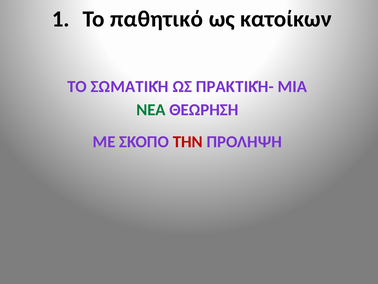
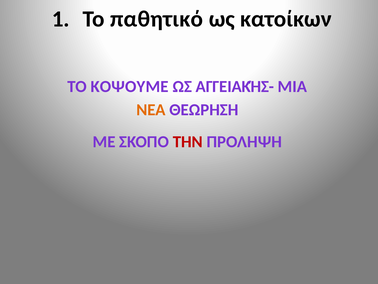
ΣΩΜΑΤΙΚΉ: ΣΩΜΑΤΙΚΉ -> ΚΟΨΟΥΜΕ (130, 86)
ΠΡΑΚΤΙΚΉ-: ΠΡΑΚΤΙΚΉ- -> ΑΓΓΕΙΑΚΉΣ- (235, 86)
ΝΕΑ colour: green -> orange (151, 110)
